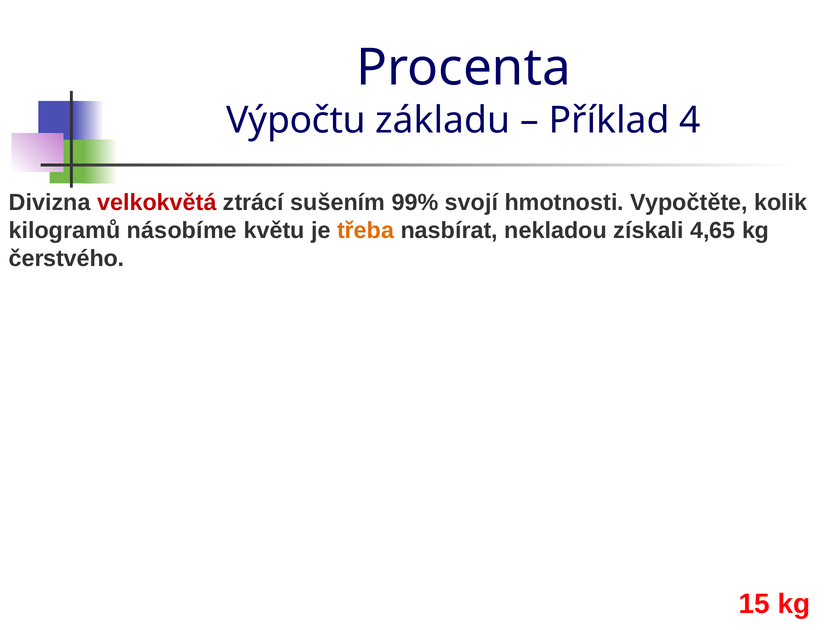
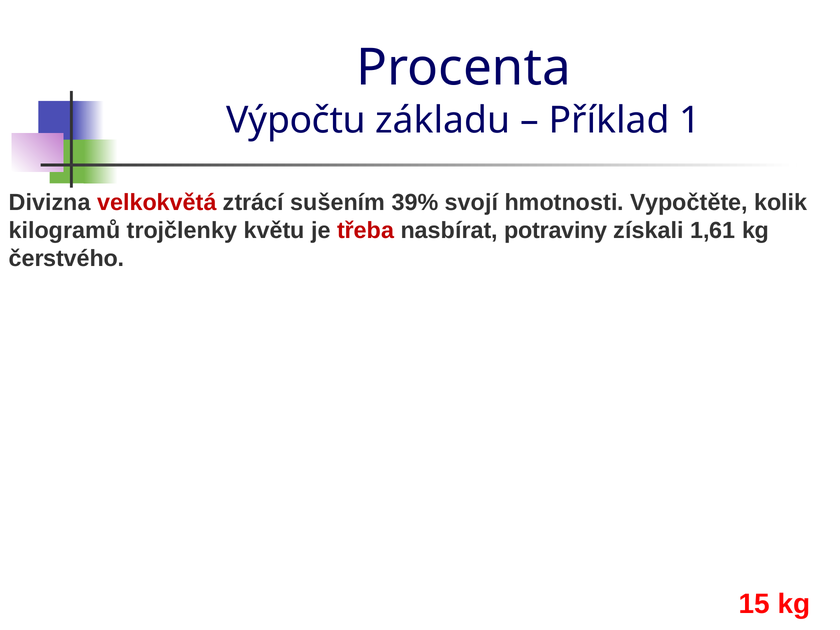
4: 4 -> 1 (690, 120)
99%: 99% -> 39% (415, 202)
násobíme: násobíme -> trojčlenky (182, 231)
třeba colour: orange -> red (366, 231)
nekladou: nekladou -> potraviny (556, 231)
4,65: 4,65 -> 1,61 (713, 231)
